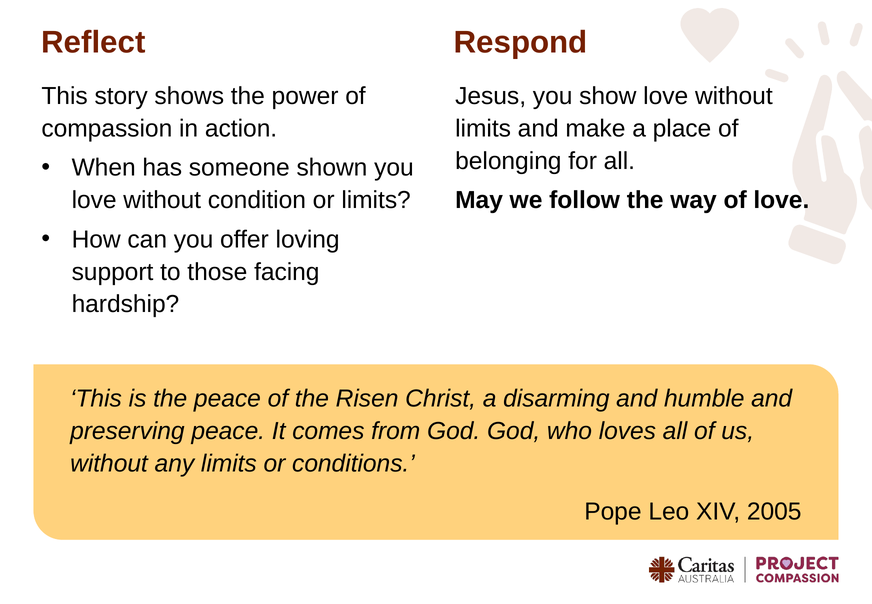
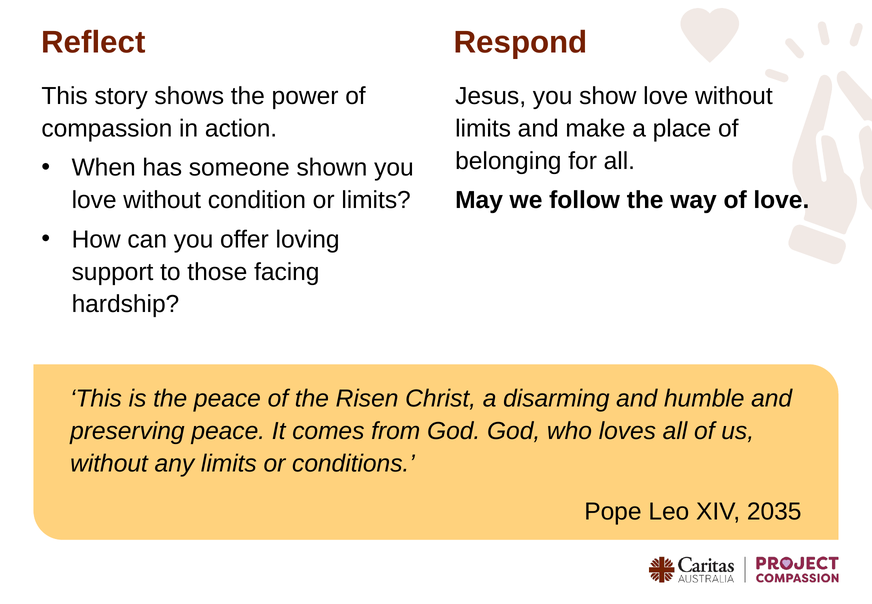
2005: 2005 -> 2035 (774, 511)
